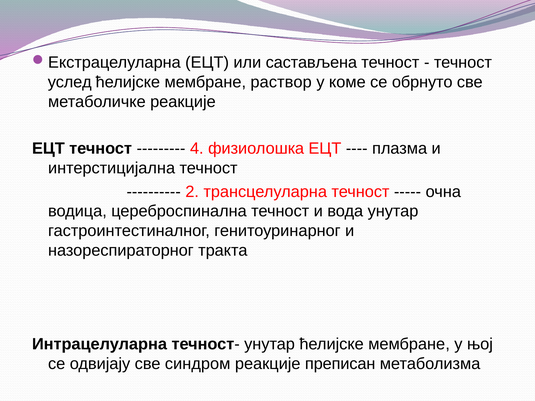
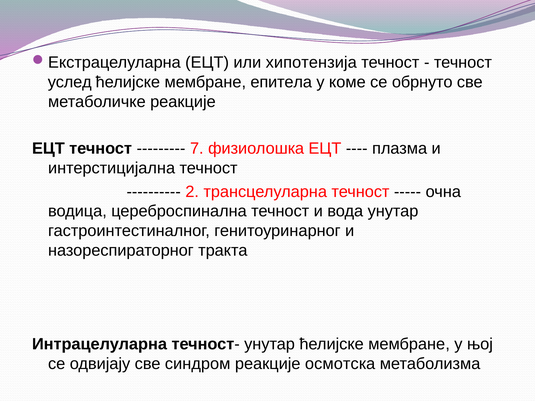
састављена: састављена -> хипотензија (311, 63)
раствор: раствор -> епитела (281, 82)
4: 4 -> 7 (197, 149)
преписан: преписан -> осмотска (340, 364)
